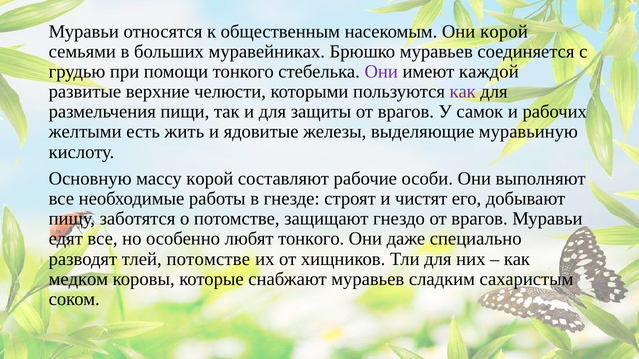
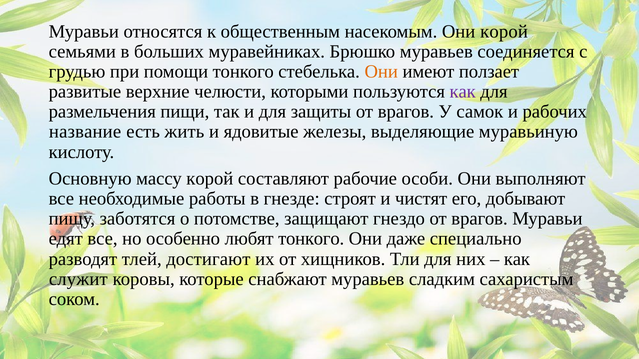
Они colour: purple -> orange (381, 72)
каждой: каждой -> ползает (489, 72)
желтыми: желтыми -> название (85, 132)
тлей потомстве: потомстве -> достигают (208, 259)
медком: медком -> служит (78, 279)
